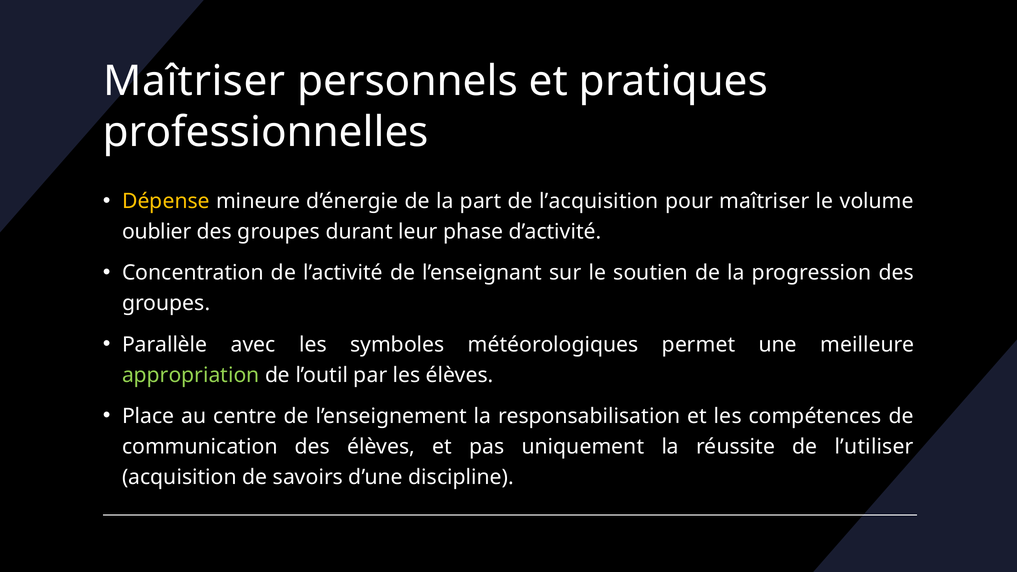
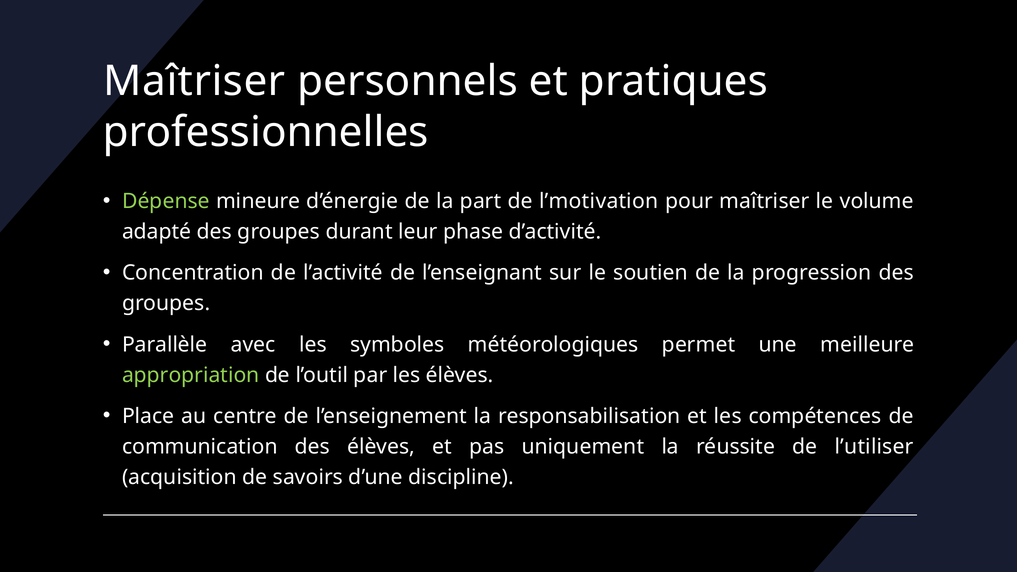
Dépense colour: yellow -> light green (166, 201)
l’acquisition: l’acquisition -> l’motivation (599, 201)
oublier: oublier -> adapté (157, 232)
